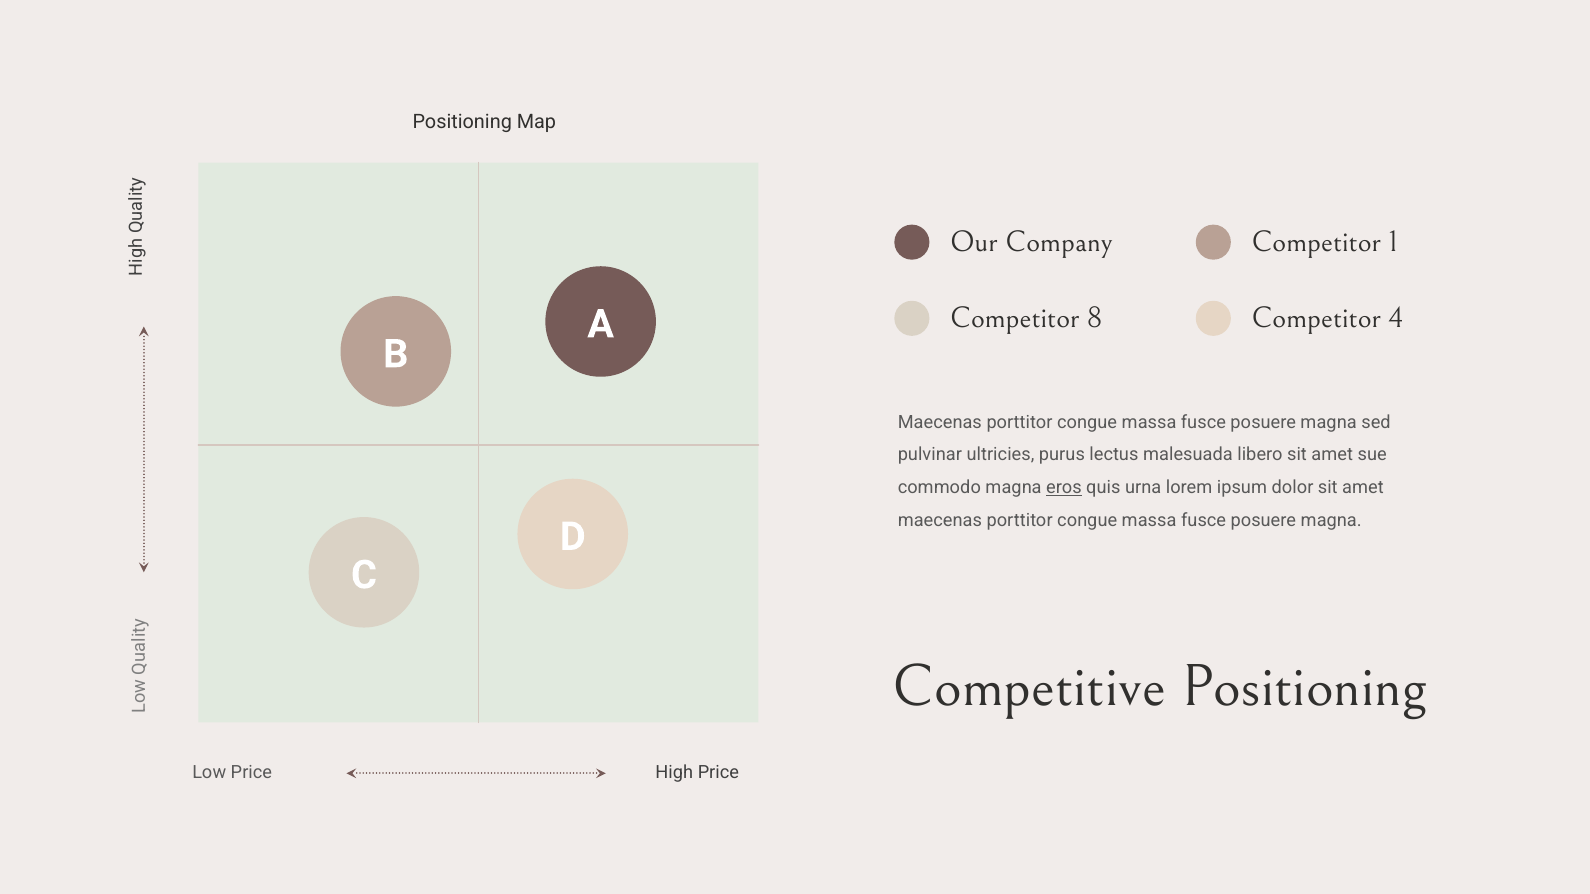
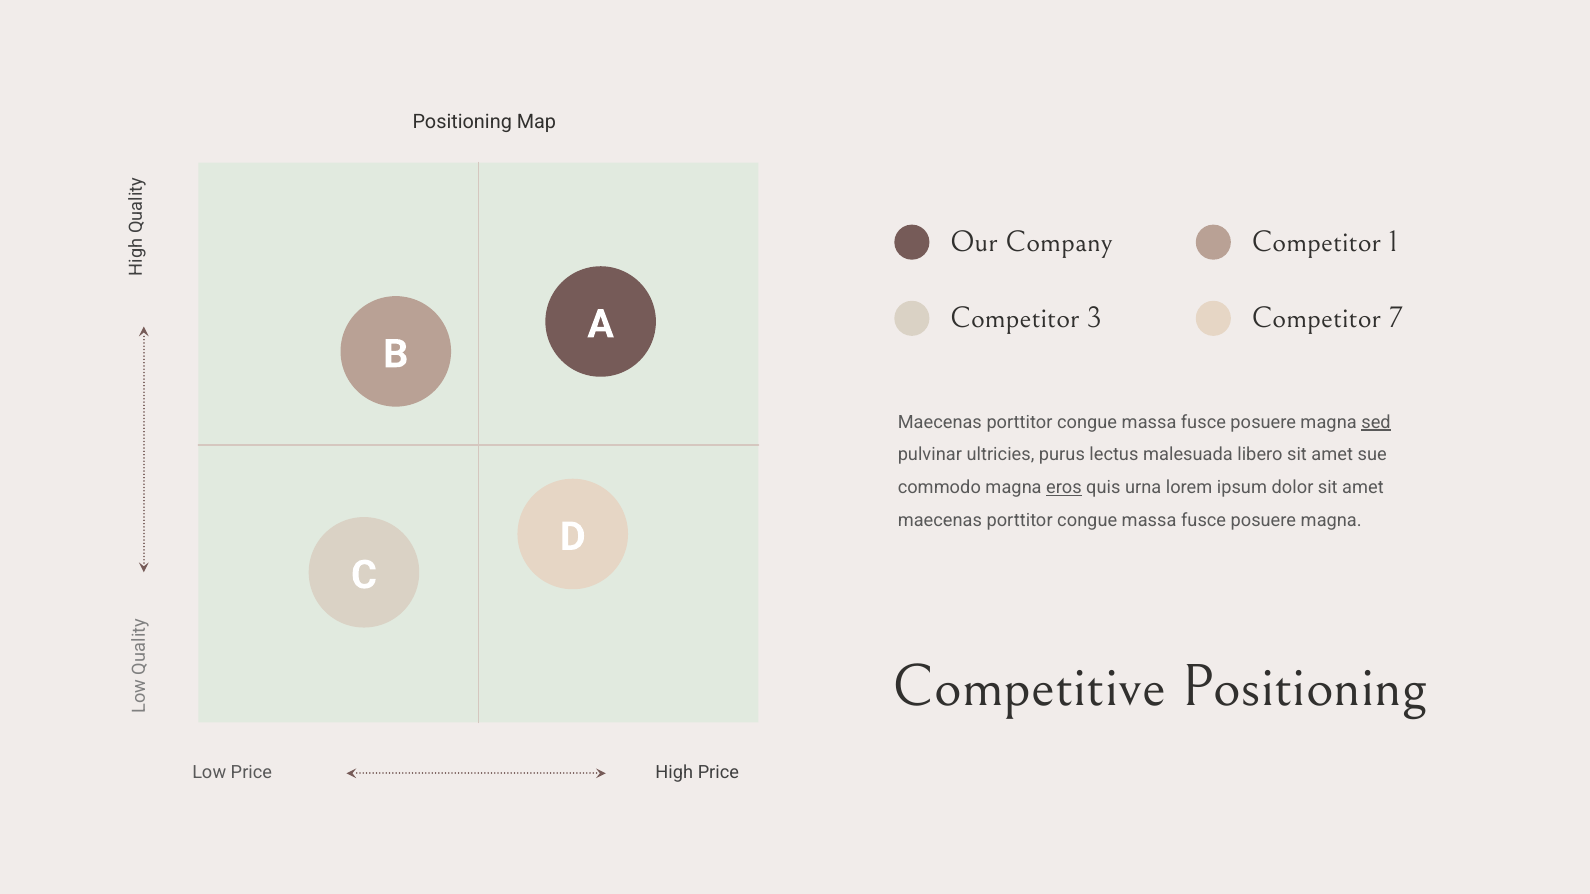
8: 8 -> 3 (1094, 318)
4: 4 -> 7 (1396, 318)
sed underline: none -> present (1376, 422)
